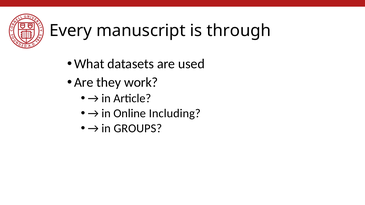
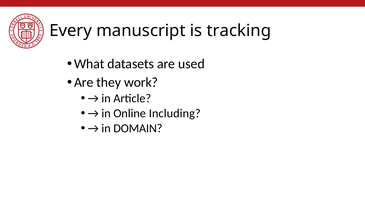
through: through -> tracking (239, 31)
GROUPS: GROUPS -> DOMAIN (138, 129)
